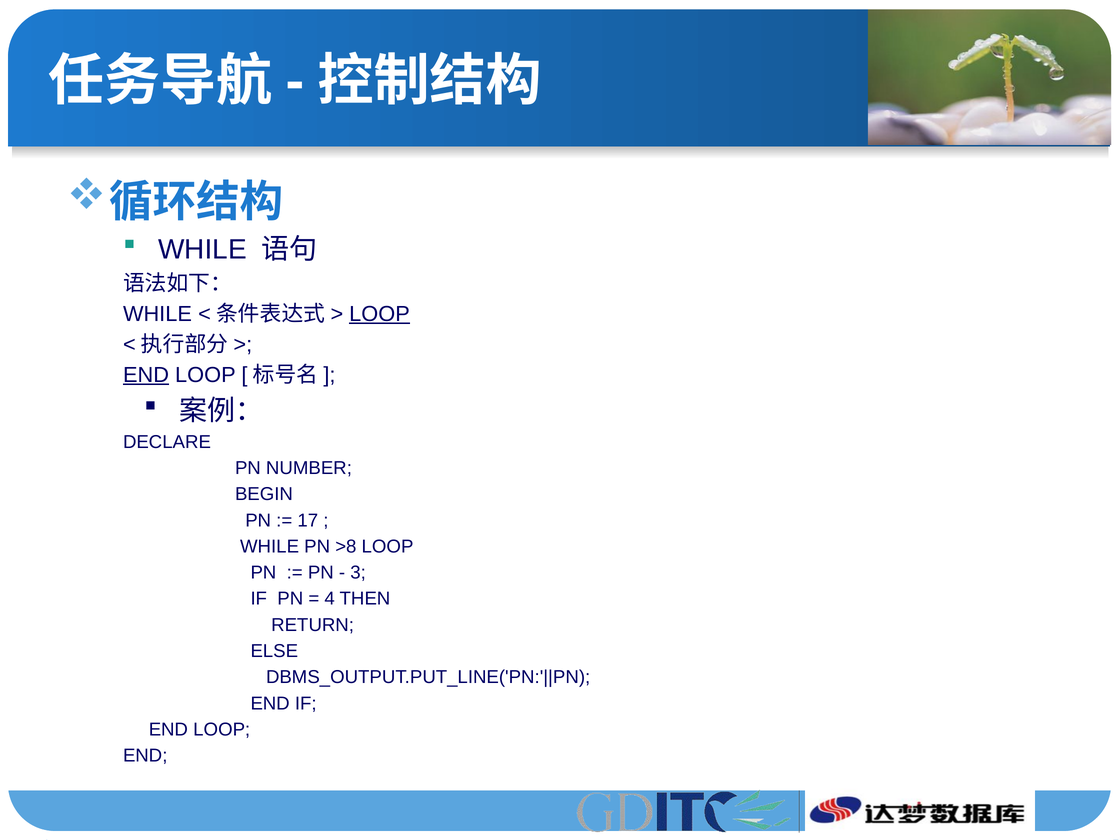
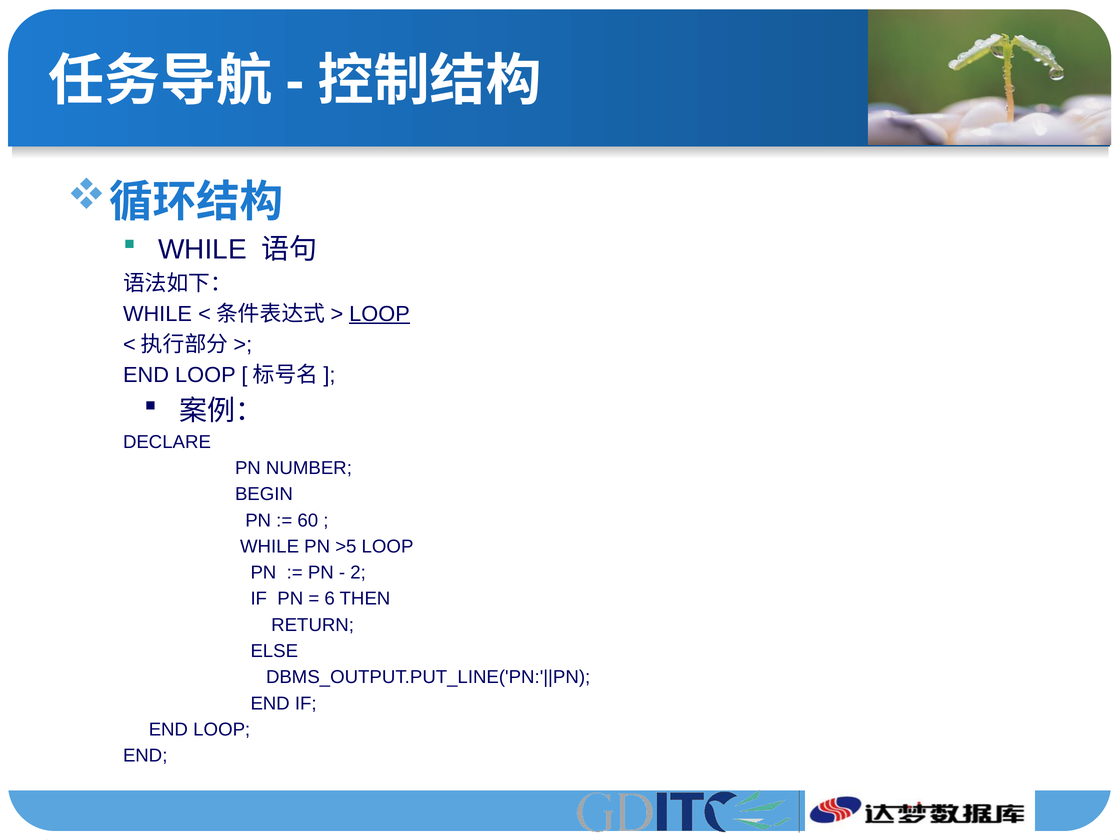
END underline: present -> none (146, 375)
17: 17 -> 60 (308, 520)
>8: >8 -> >5 (346, 547)
3: 3 -> 2 (358, 573)
4: 4 -> 6 (330, 599)
